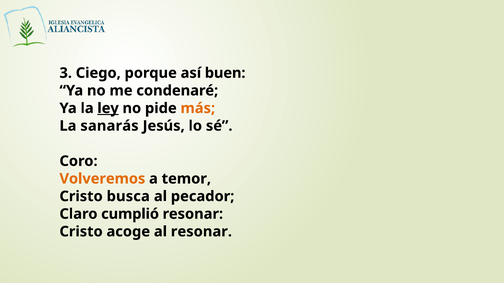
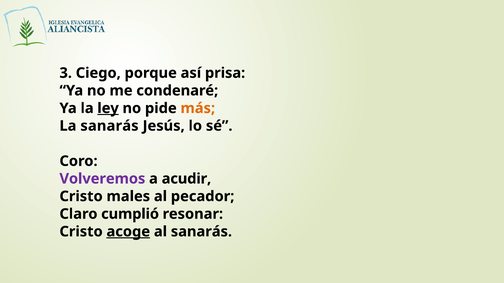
buen: buen -> prisa (225, 73)
Volveremos colour: orange -> purple (102, 179)
temor: temor -> acudir (186, 179)
busca: busca -> males (128, 197)
acoge underline: none -> present (128, 232)
al resonar: resonar -> sanarás (201, 232)
